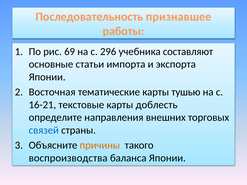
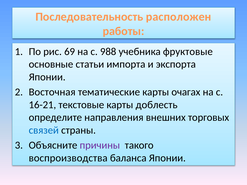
признавшее: признавшее -> расположен (179, 17)
296: 296 -> 988 (108, 52)
составляют: составляют -> фруктовые (188, 52)
тушью: тушью -> очагах (186, 92)
причины colour: orange -> purple (100, 145)
